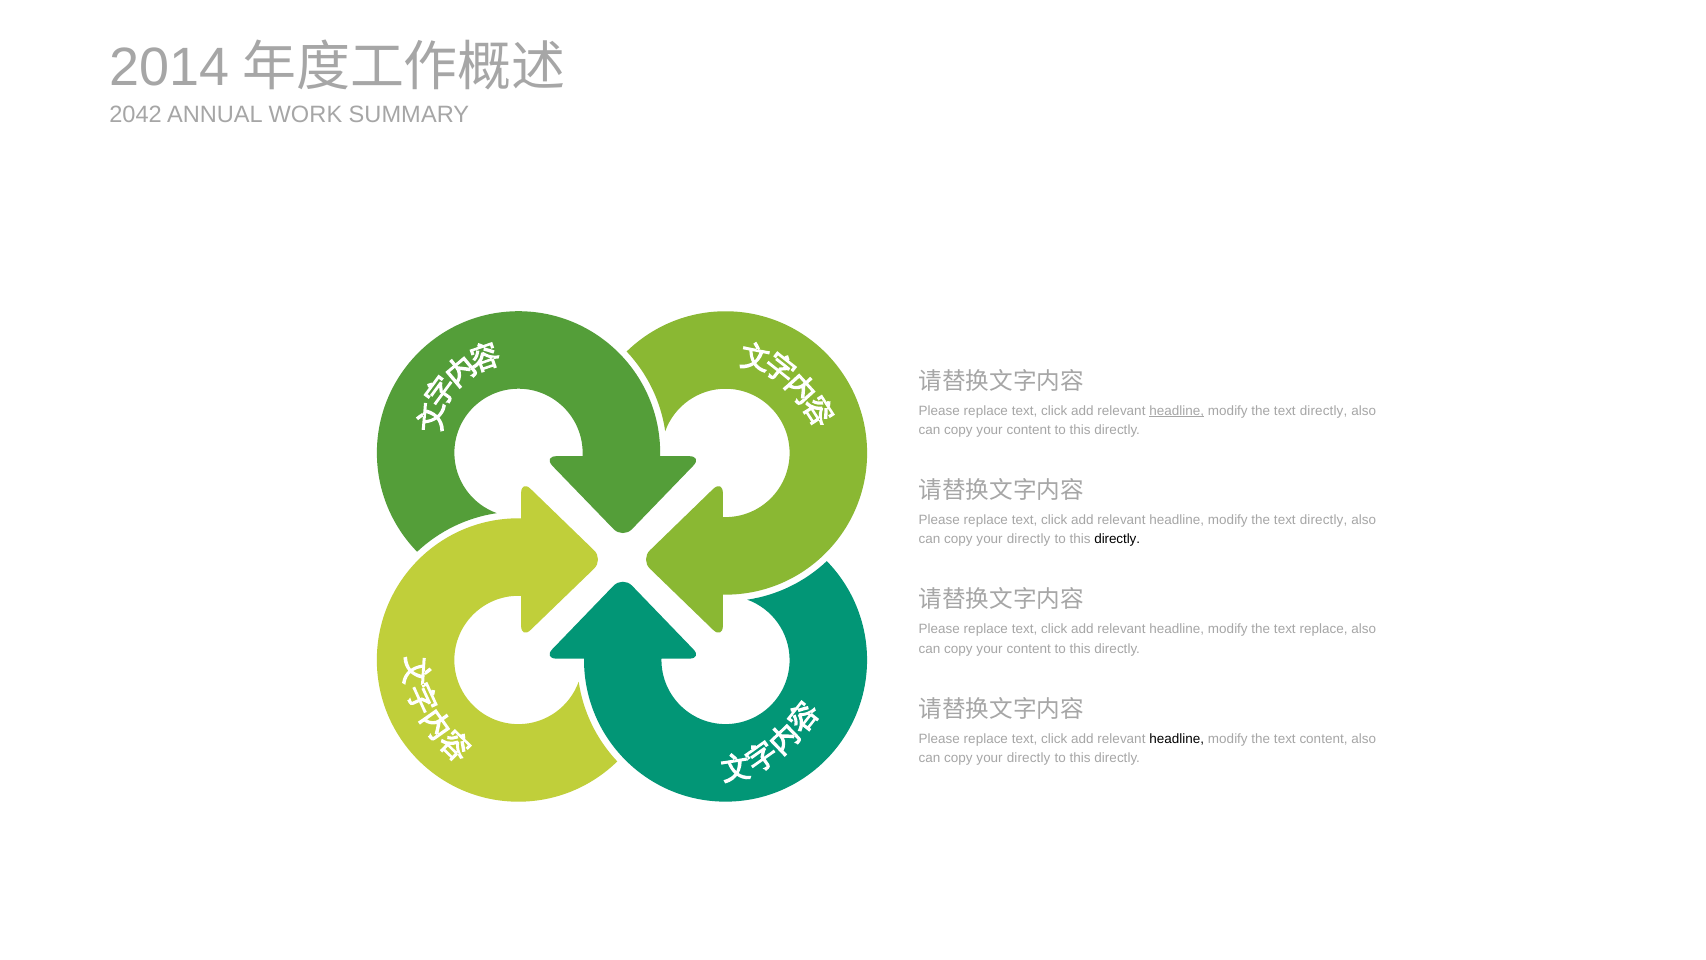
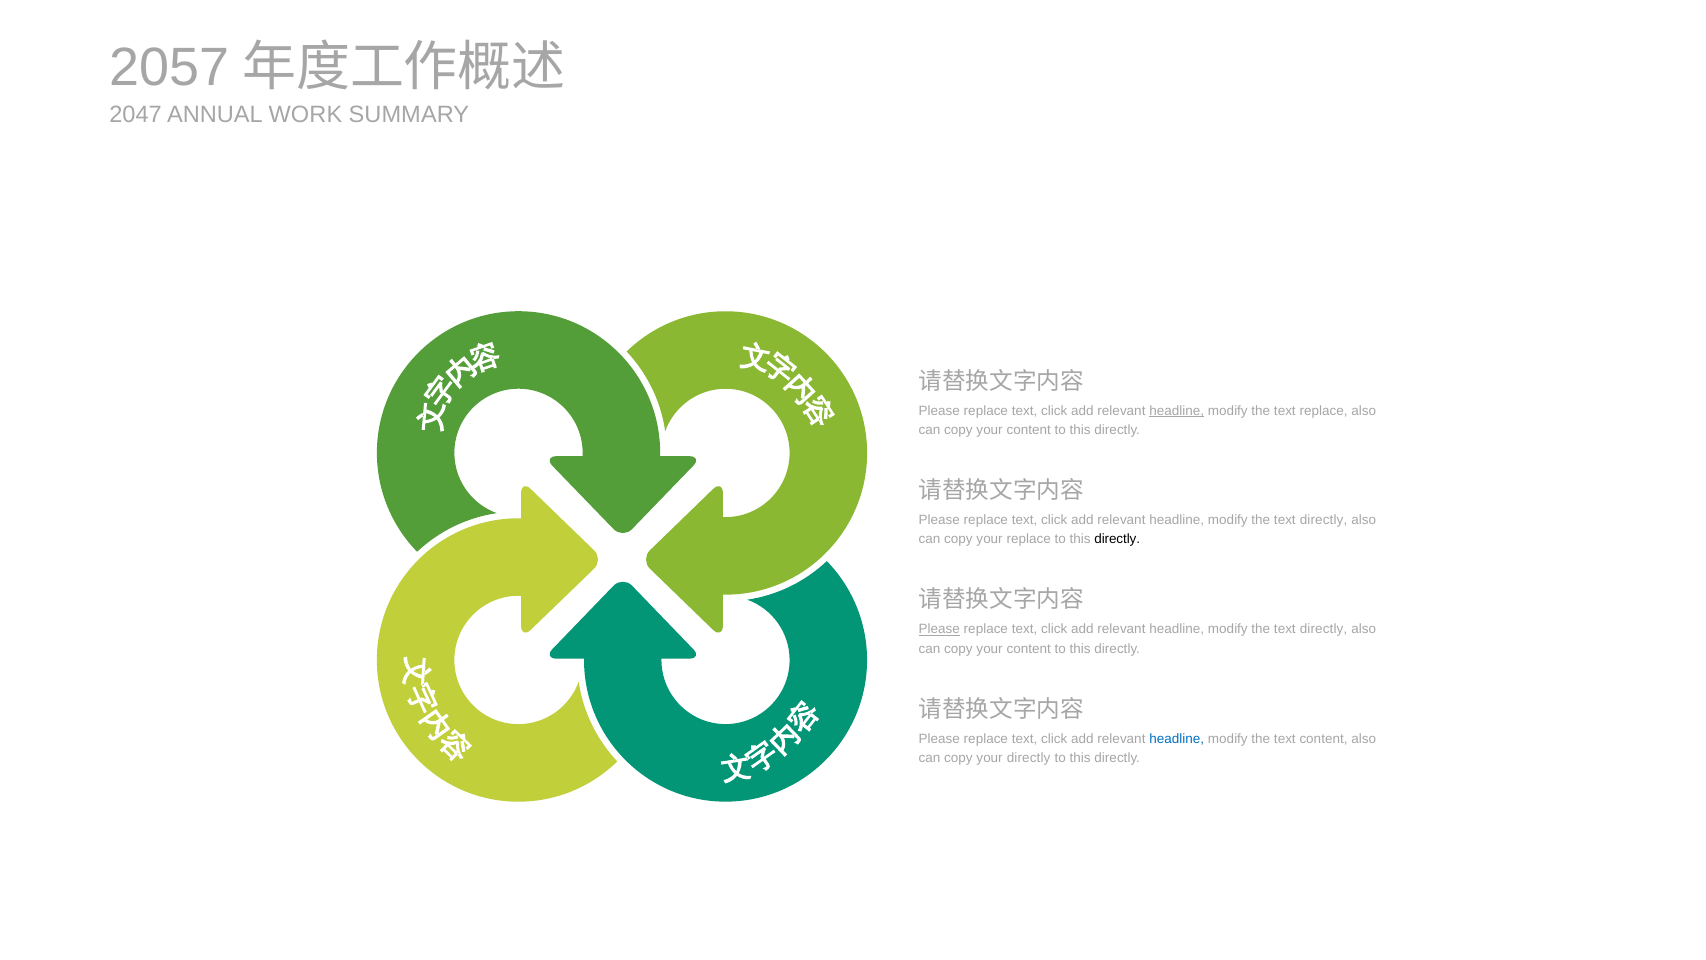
2014: 2014 -> 2057 (169, 67)
2042: 2042 -> 2047 (136, 114)
directly: directly -> replace (1324, 411)
directly: directly -> replace (1029, 539)
Please underline: none -> present (939, 629)
replace: replace -> directly (1324, 629)
headline colour: black -> blue (1177, 738)
